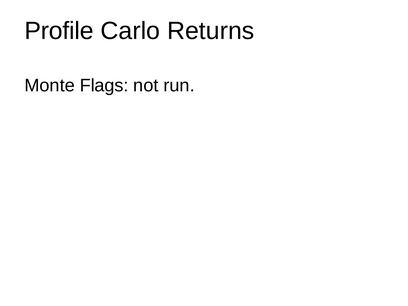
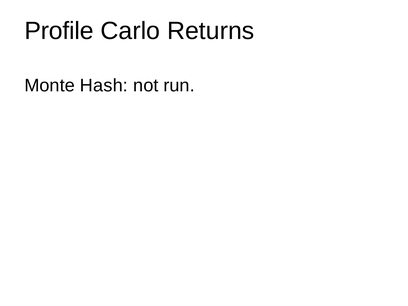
Flags: Flags -> Hash (104, 86)
